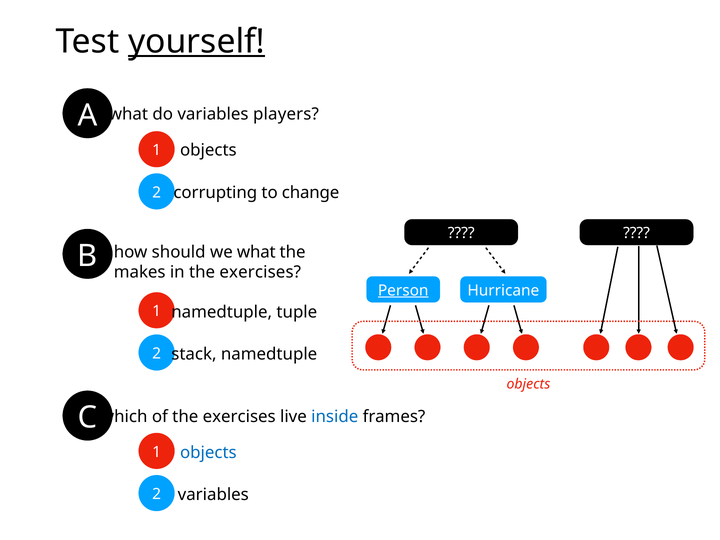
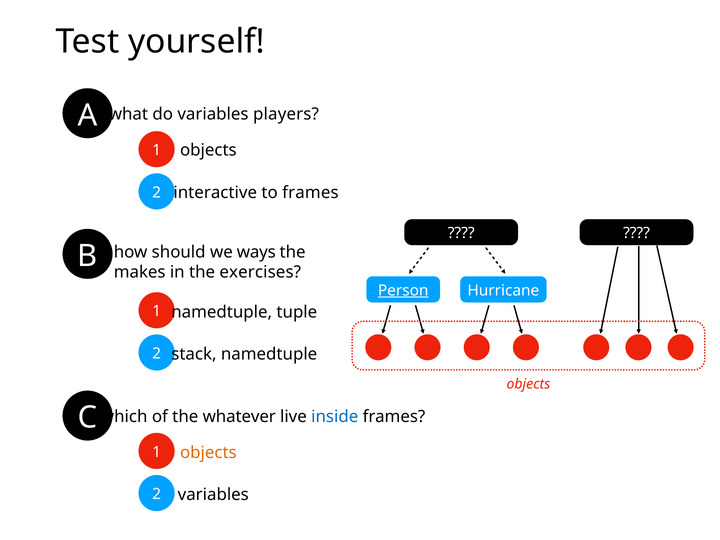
yourself underline: present -> none (196, 41)
corrupting: corrupting -> interactive (215, 193)
to change: change -> frames (310, 193)
we what: what -> ways (256, 252)
of the exercises: exercises -> whatever (239, 417)
objects colour: blue -> orange (208, 453)
